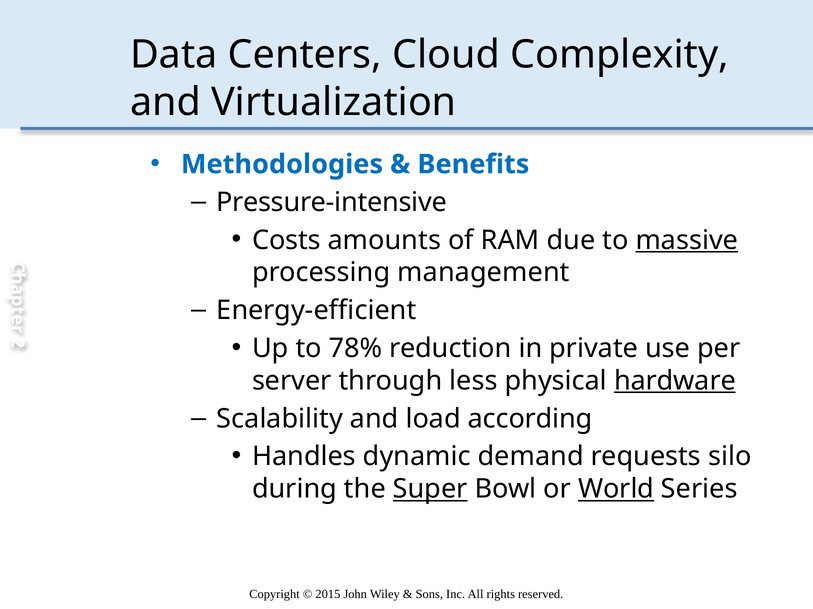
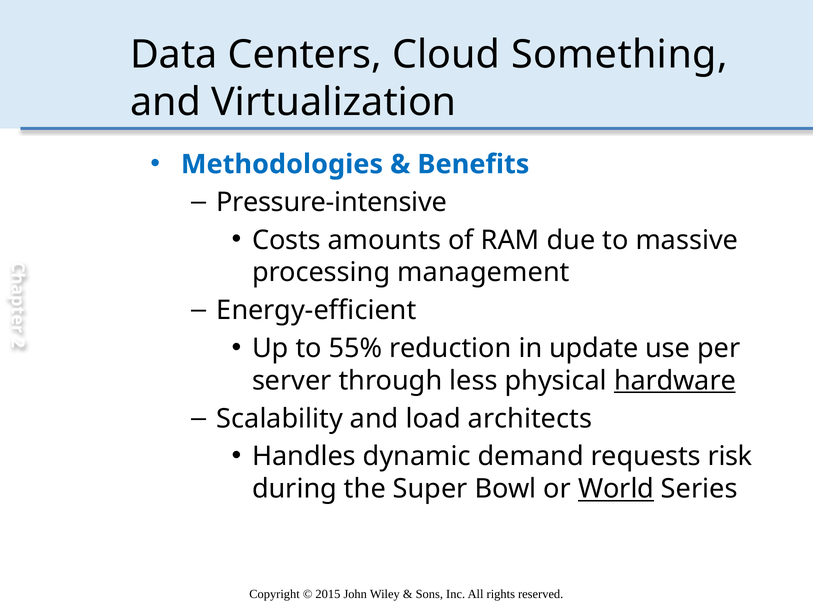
Complexity: Complexity -> Something (619, 55)
massive underline: present -> none (687, 240)
78%: 78% -> 55% (356, 349)
private: private -> update (594, 349)
according: according -> architects (530, 419)
silo: silo -> risk (730, 457)
Super underline: present -> none (430, 490)
